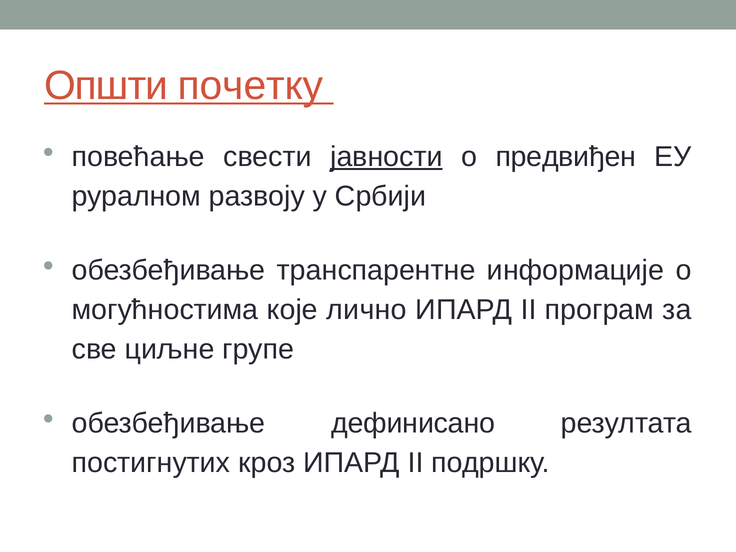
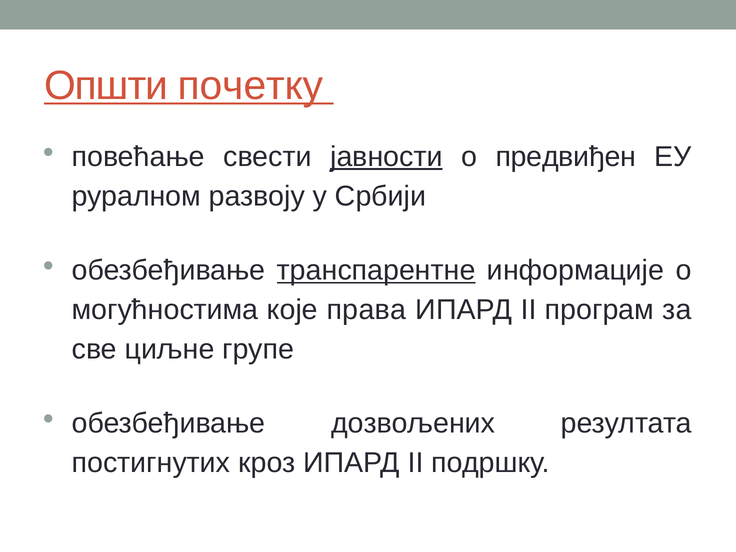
транспарентне underline: none -> present (376, 270)
лично: лично -> права (367, 310)
дефинисано: дефинисано -> дозвољених (413, 423)
